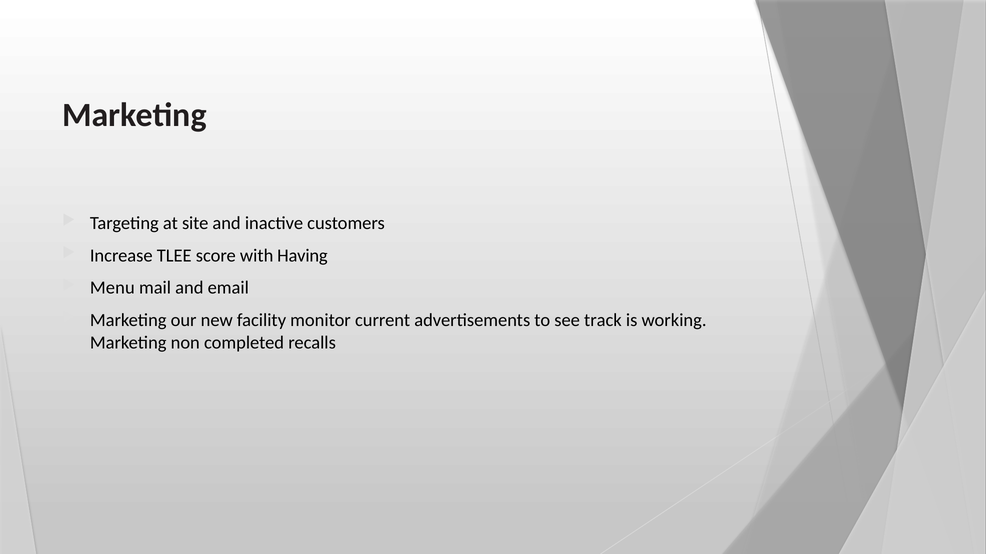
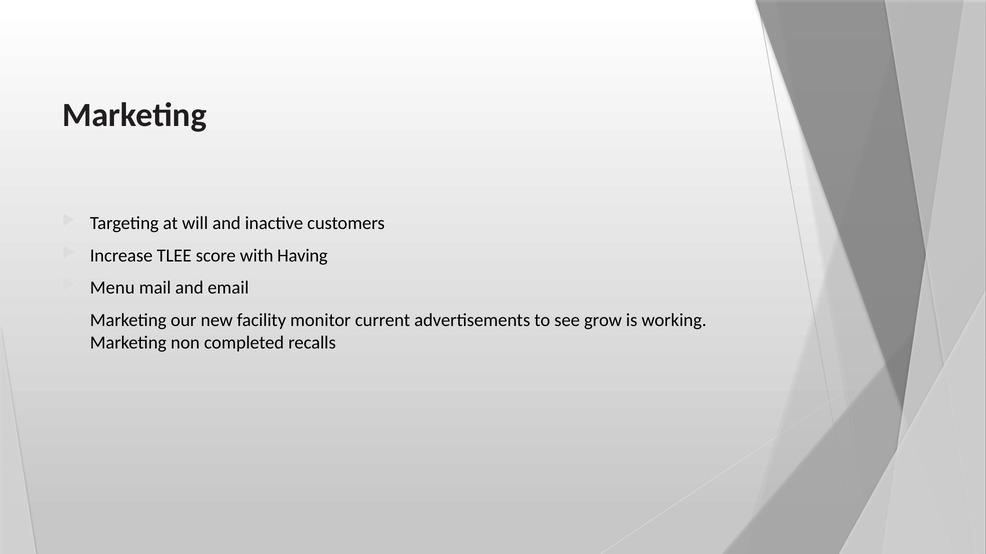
site: site -> will (195, 223)
track: track -> grow (603, 321)
